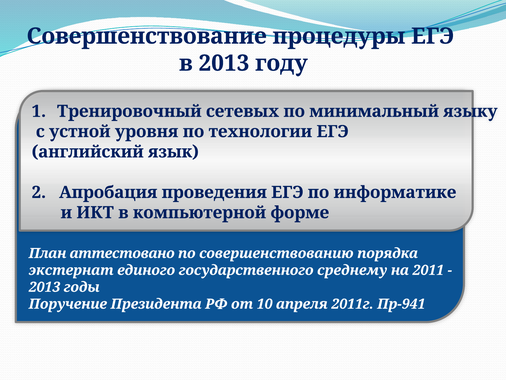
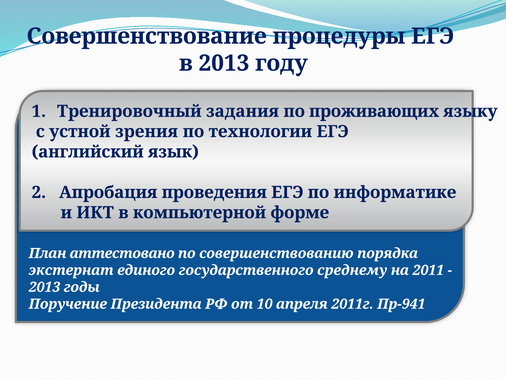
сетевых: сетевых -> задания (242, 111)
минимальный: минимальный -> проживающих (374, 111)
уровня: уровня -> зрения (147, 131)
